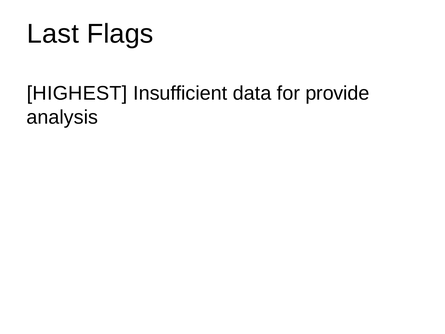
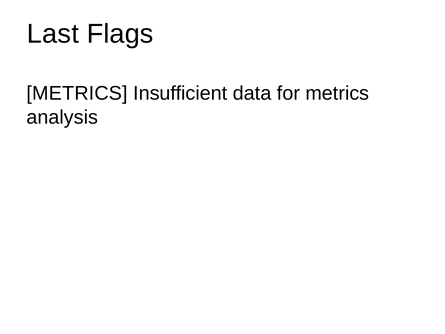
HIGHEST: HIGHEST -> METRICS (77, 93)
for provide: provide -> metrics (337, 93)
